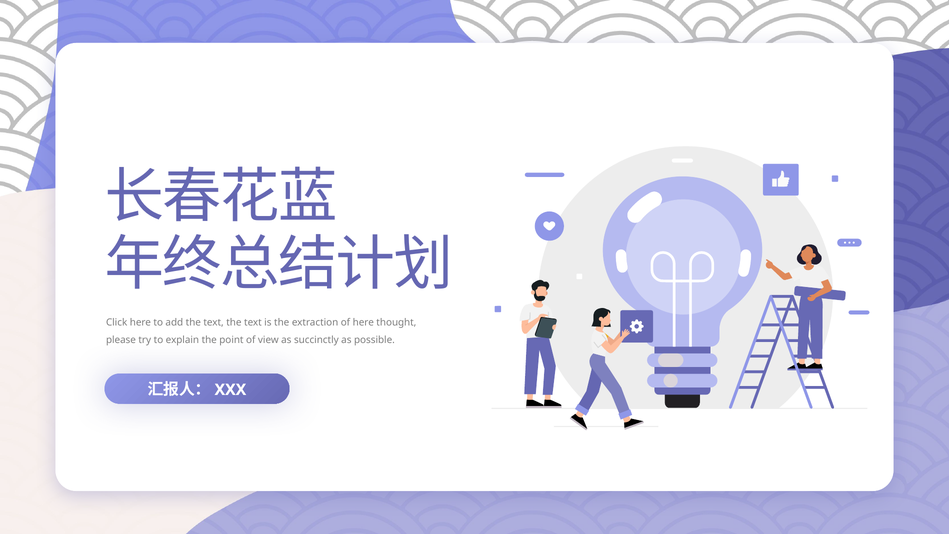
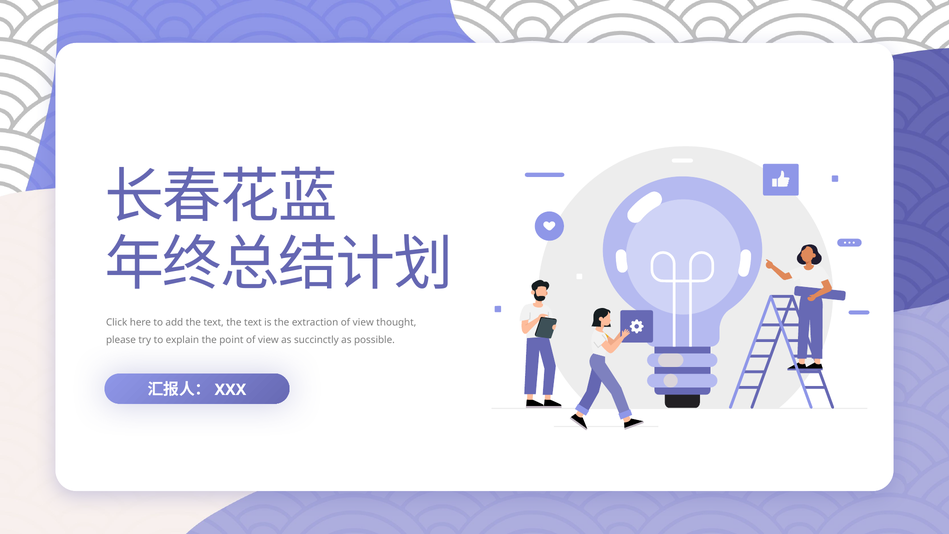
here: here -> view (363, 322)
